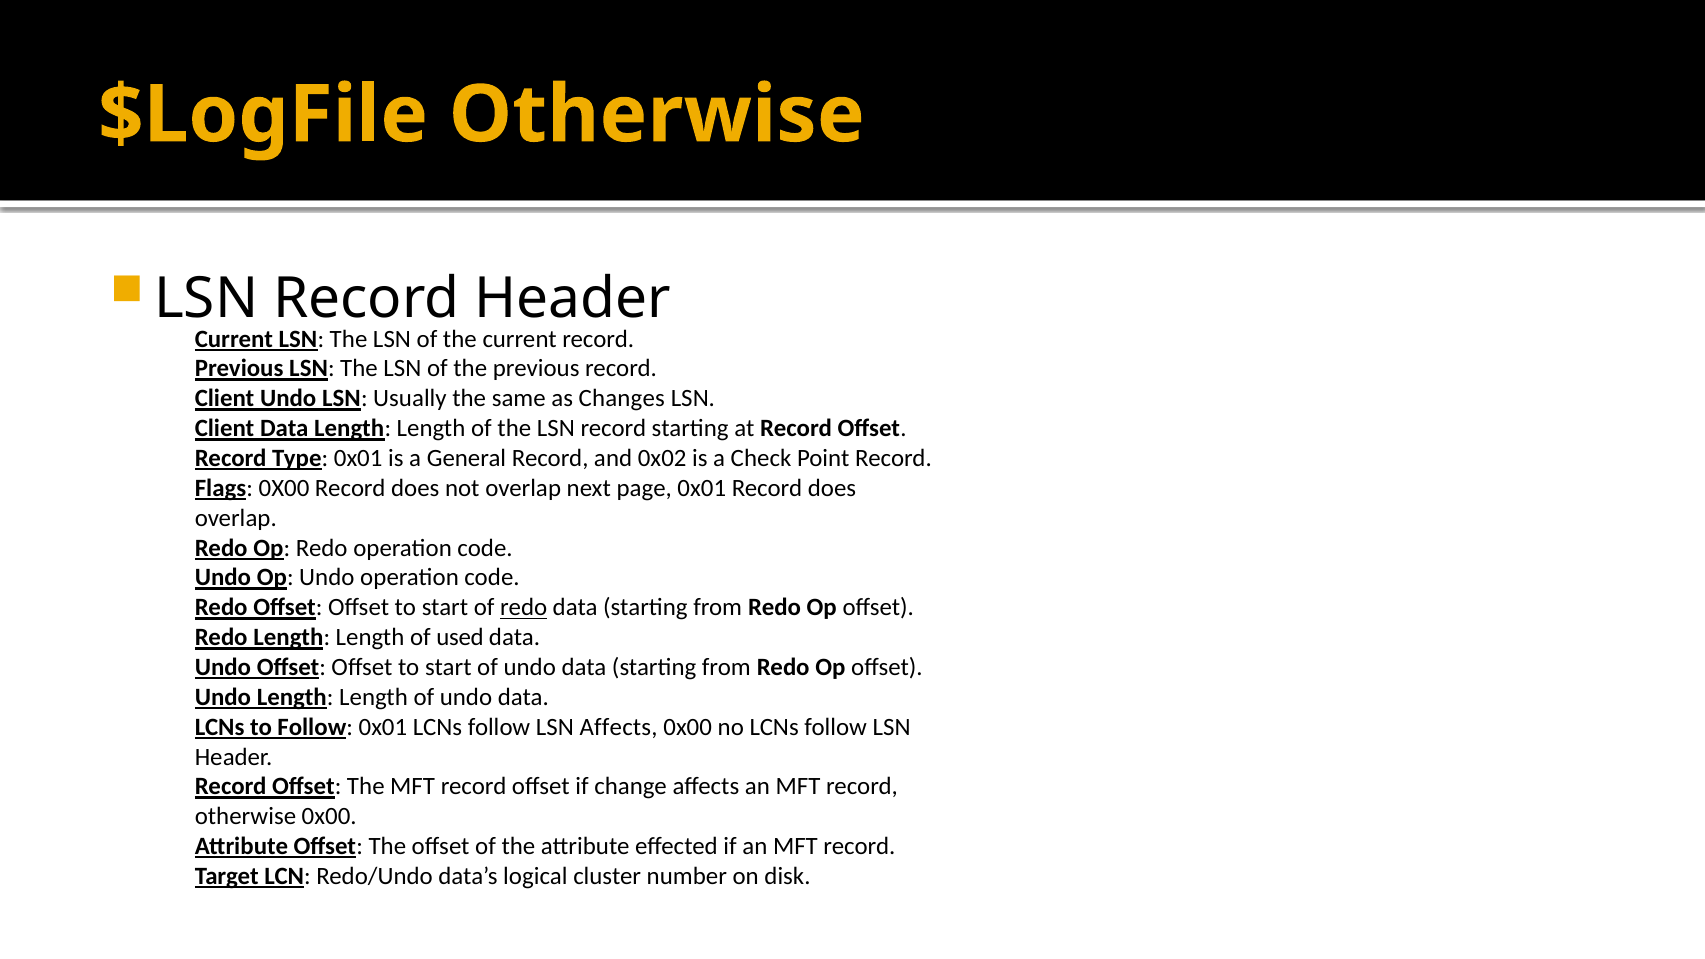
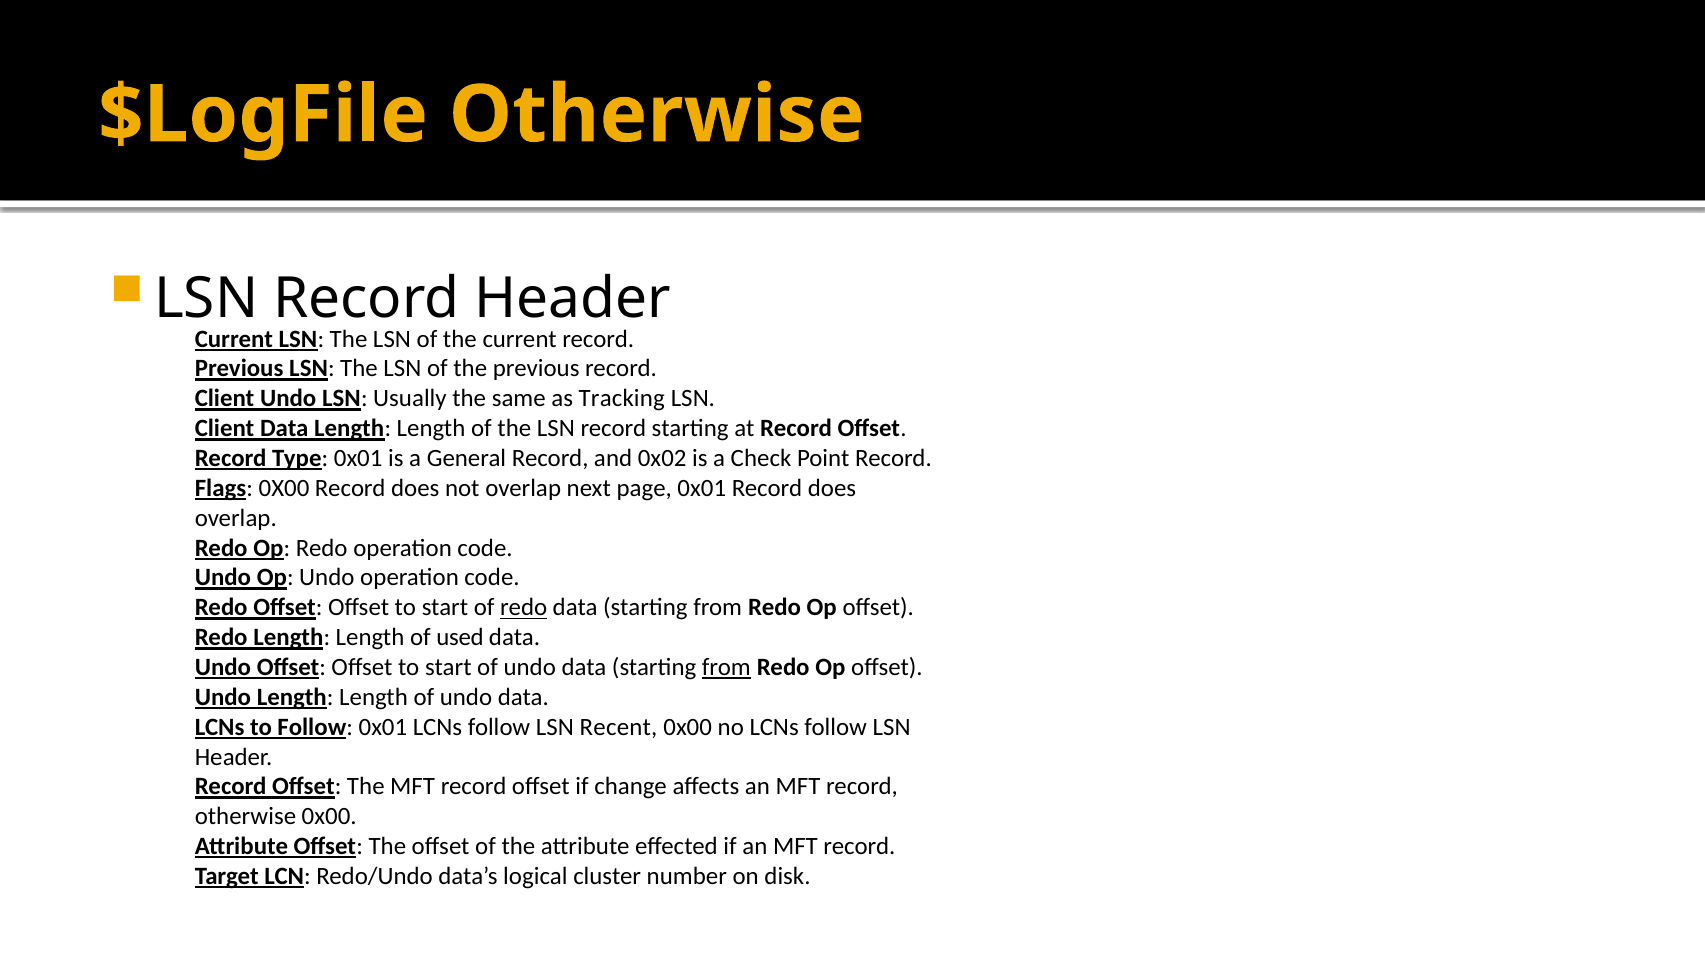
Changes: Changes -> Tracking (622, 399)
from underline: none -> present (726, 667)
LSN Affects: Affects -> Recent (619, 727)
